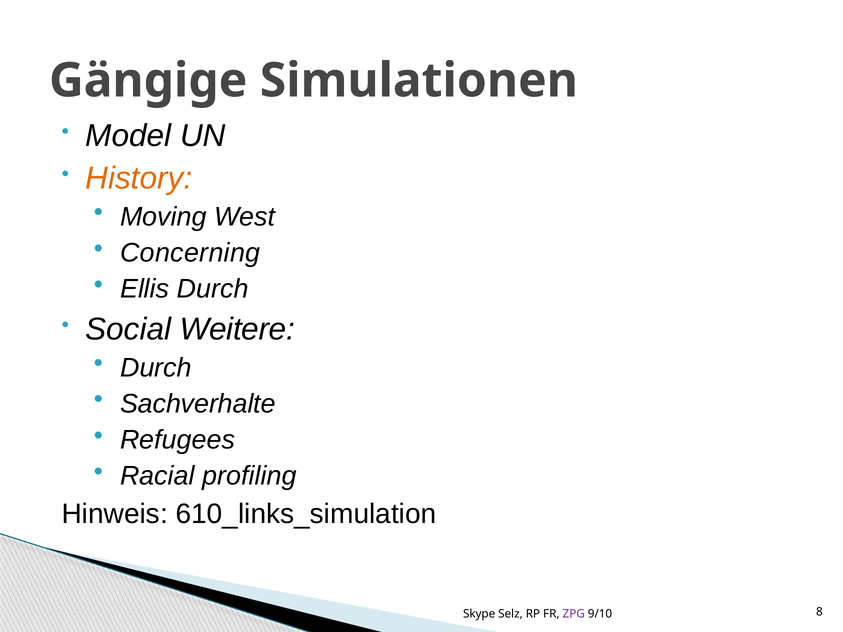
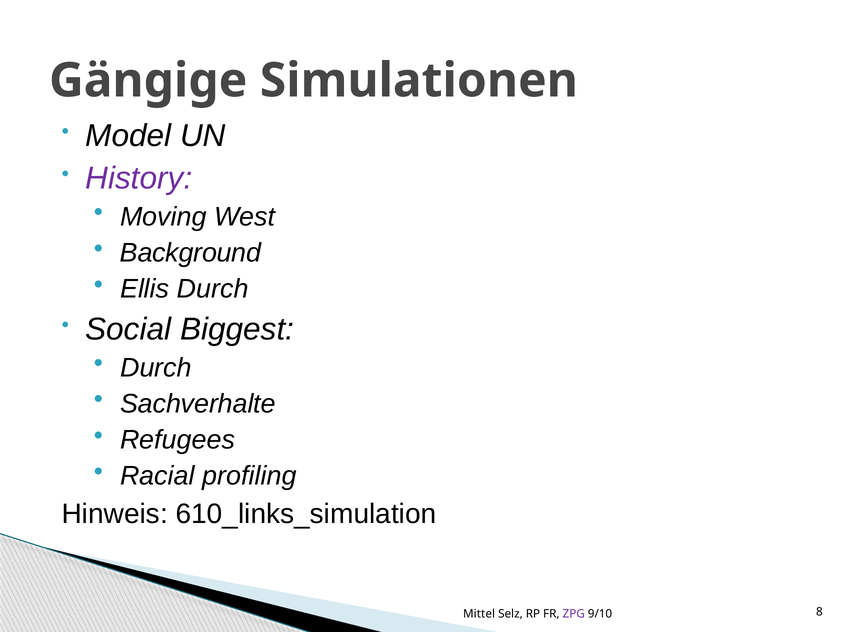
History colour: orange -> purple (139, 178)
Concerning: Concerning -> Background (191, 253)
Weitere: Weitere -> Biggest (237, 329)
Skype: Skype -> Mittel (479, 614)
